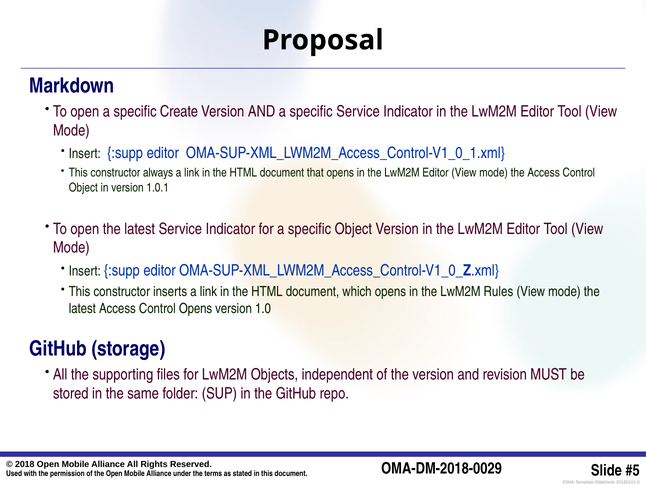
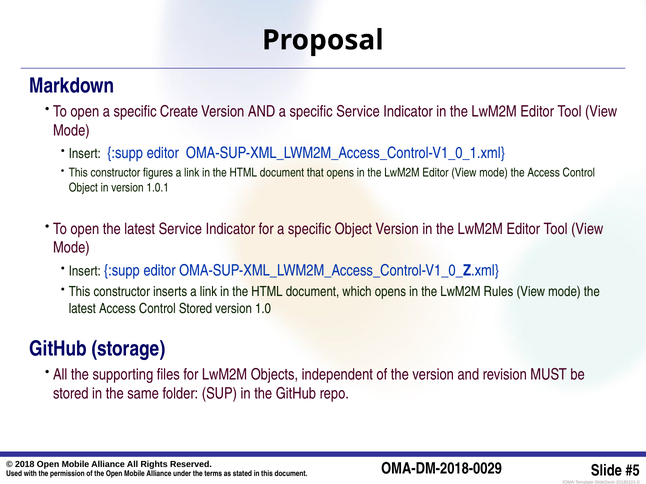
always: always -> figures (158, 173)
Control Opens: Opens -> Stored (196, 309)
